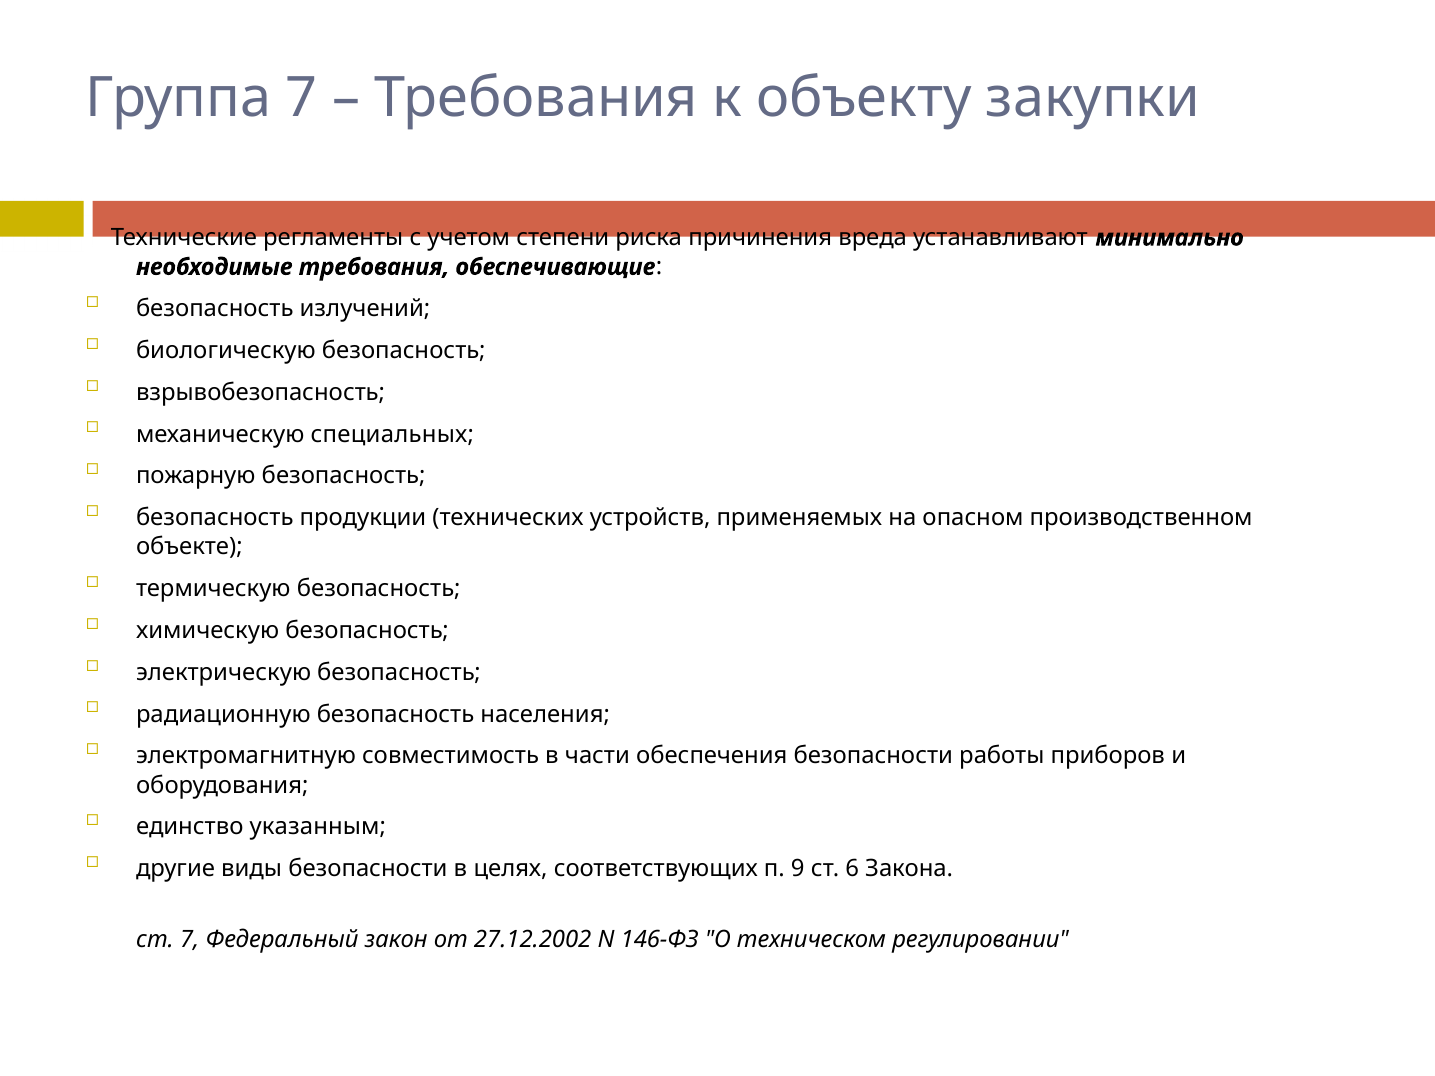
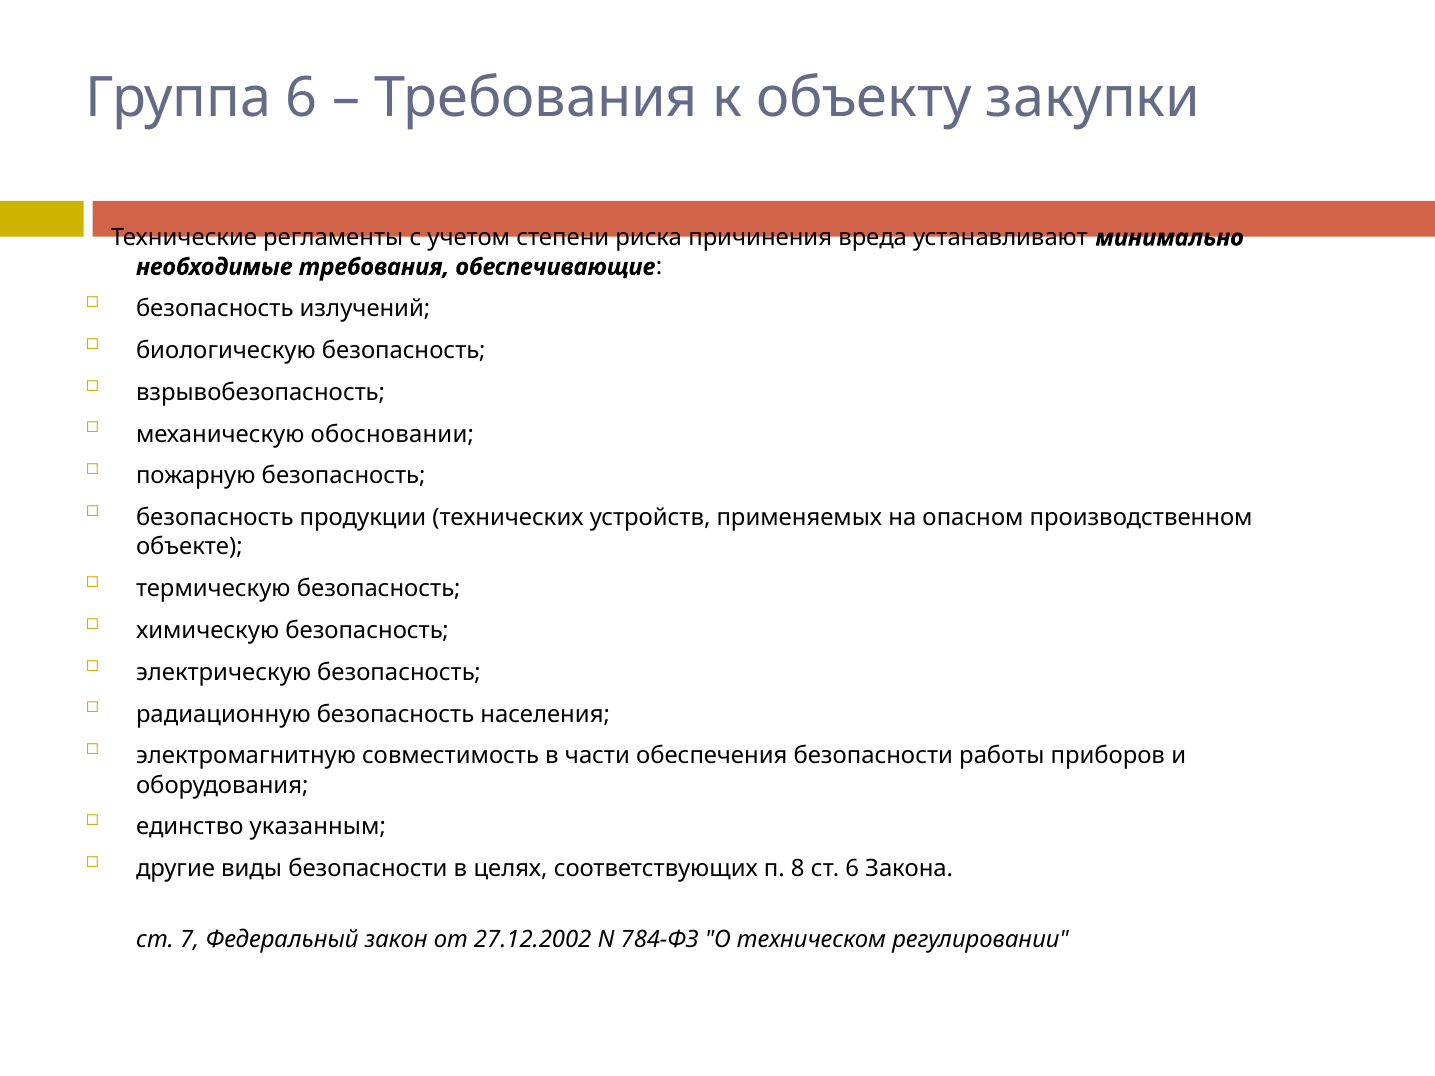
Группа 7: 7 -> 6 (302, 98)
специальных: специальных -> обосновании (392, 434)
9: 9 -> 8 (798, 869)
146-ФЗ: 146-ФЗ -> 784-ФЗ (660, 940)
